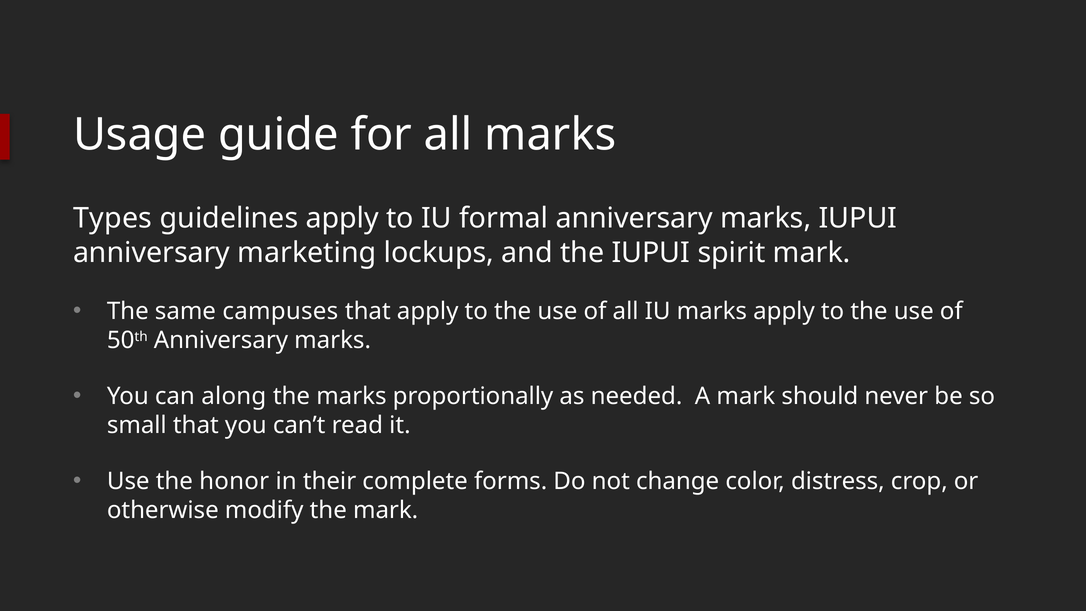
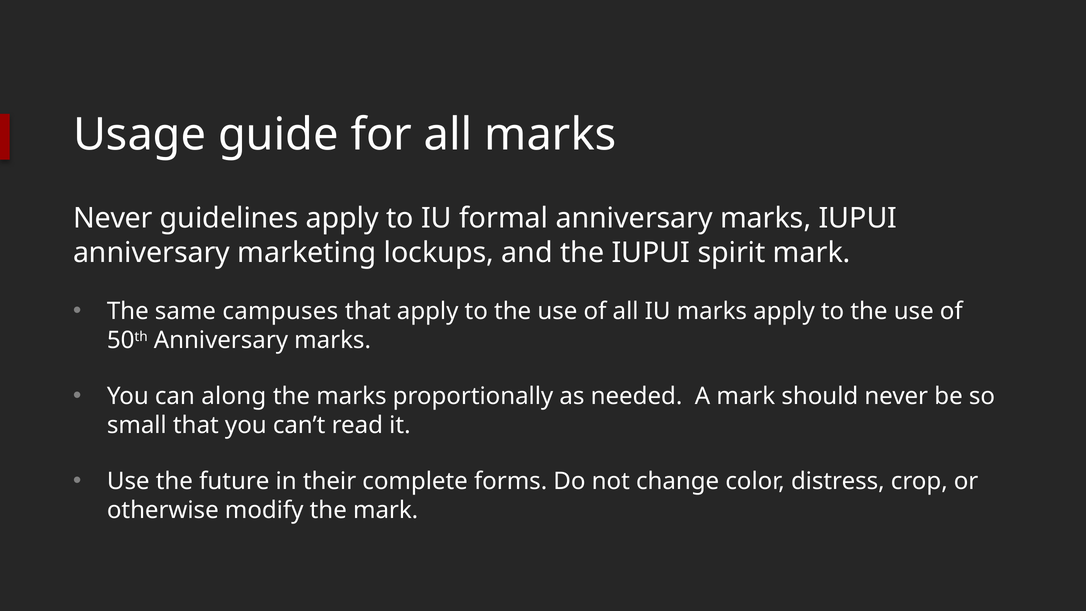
Types: Types -> Never (113, 218)
honor: honor -> future (234, 481)
